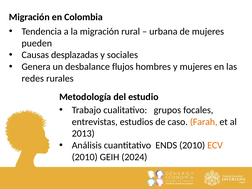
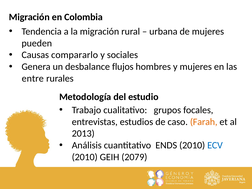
desplazadas: desplazadas -> compararlo (75, 55)
redes: redes -> entre (33, 78)
ECV colour: orange -> blue (215, 145)
2024: 2024 -> 2079 (134, 157)
